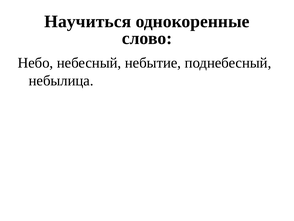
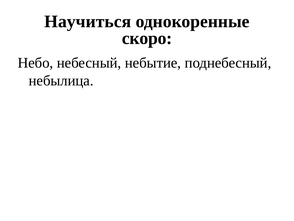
слово: слово -> скоро (147, 38)
